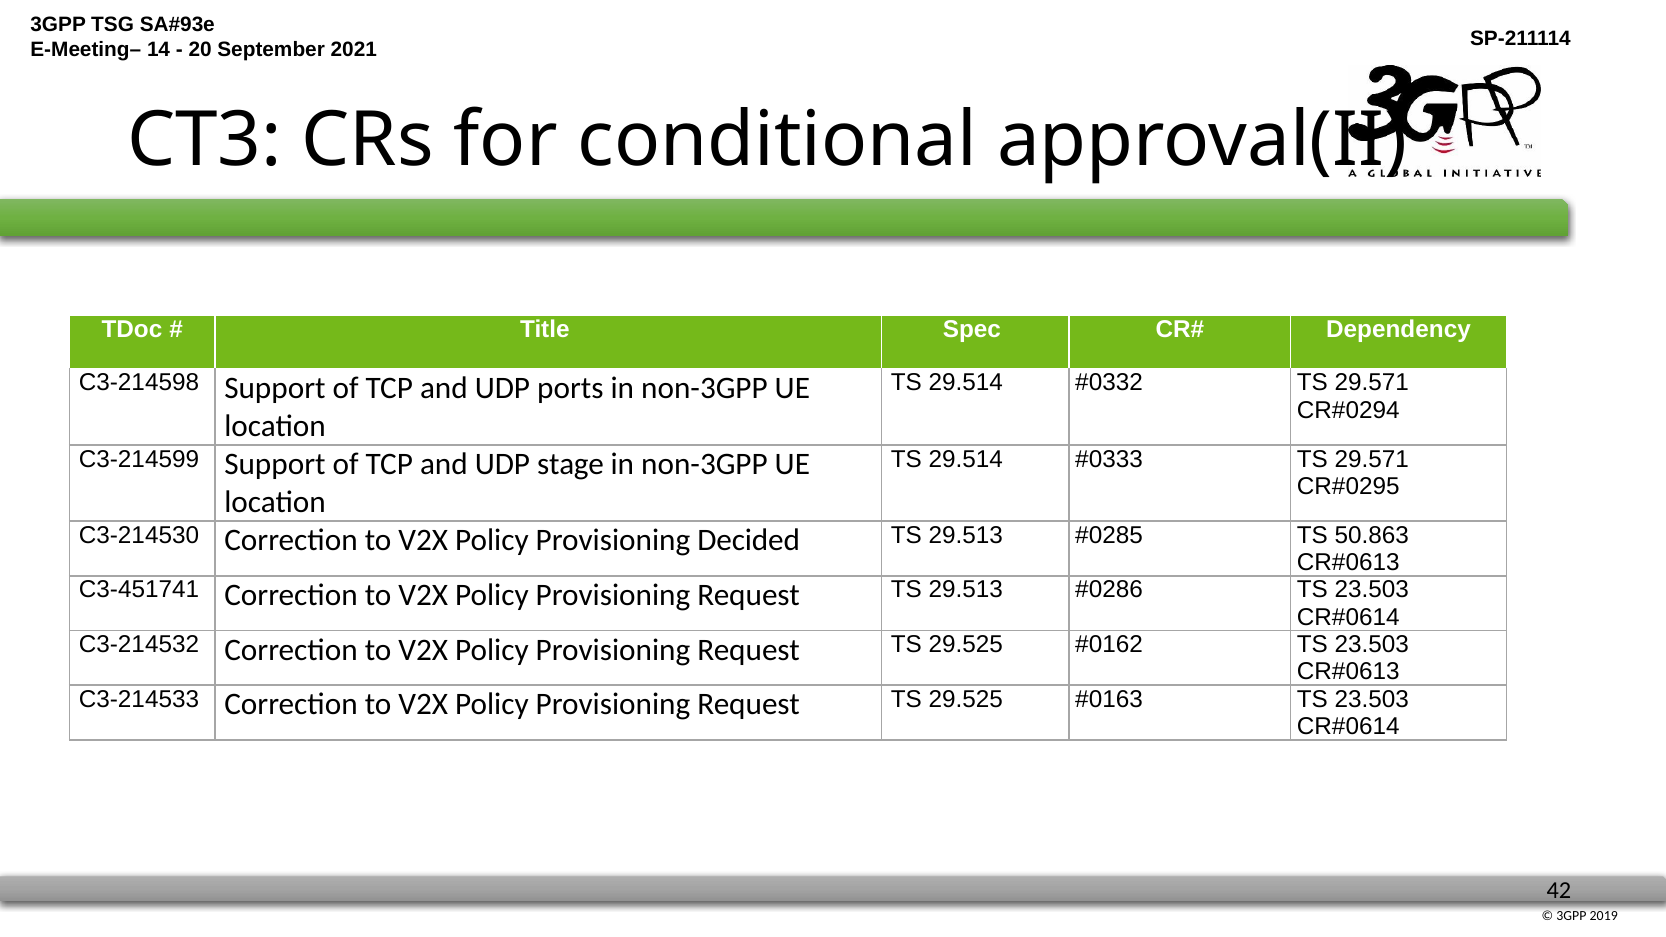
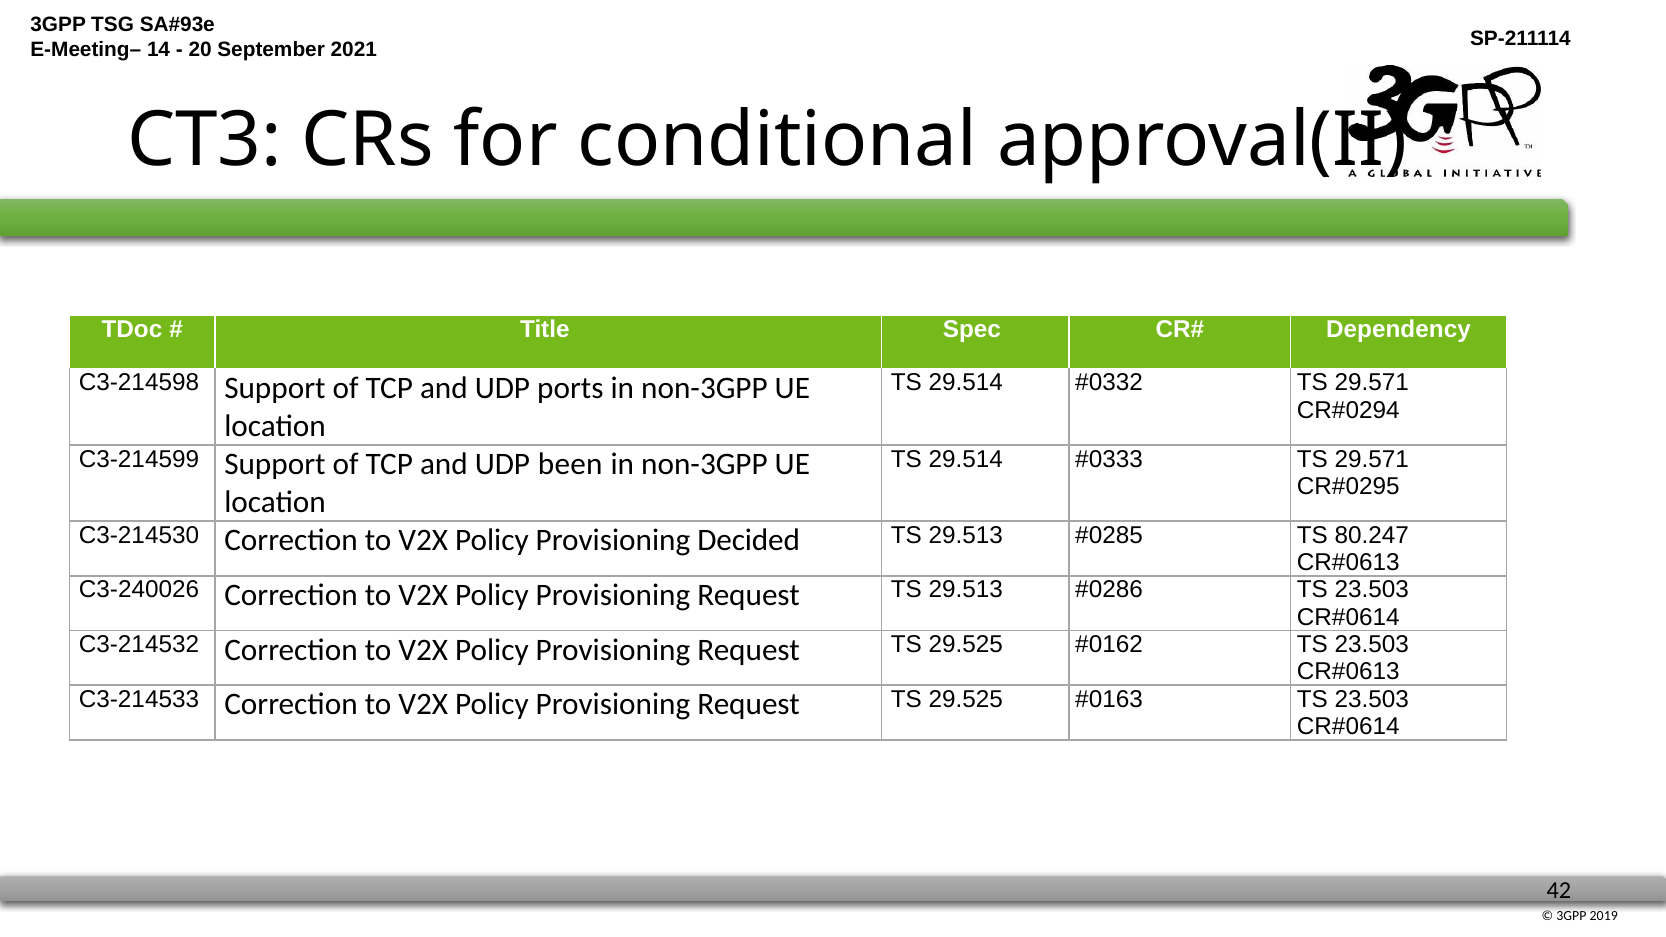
stage: stage -> been (570, 464)
50.863: 50.863 -> 80.247 (1372, 535)
C3-451741: C3-451741 -> C3-240026 (139, 590)
